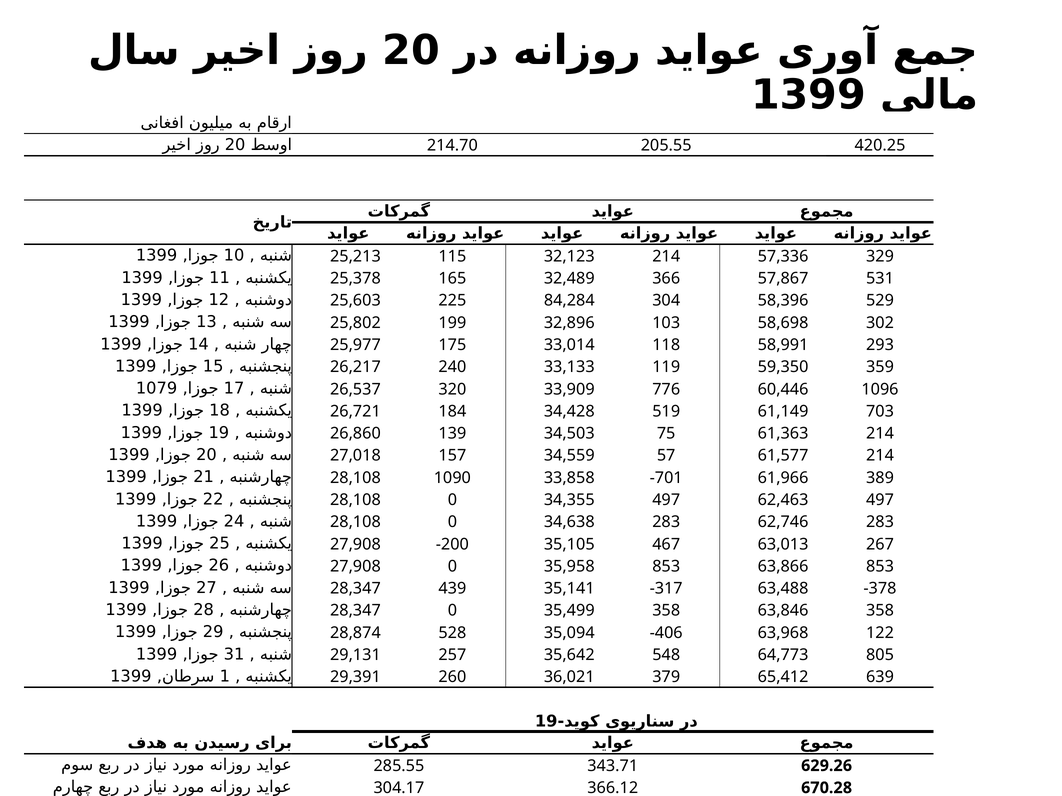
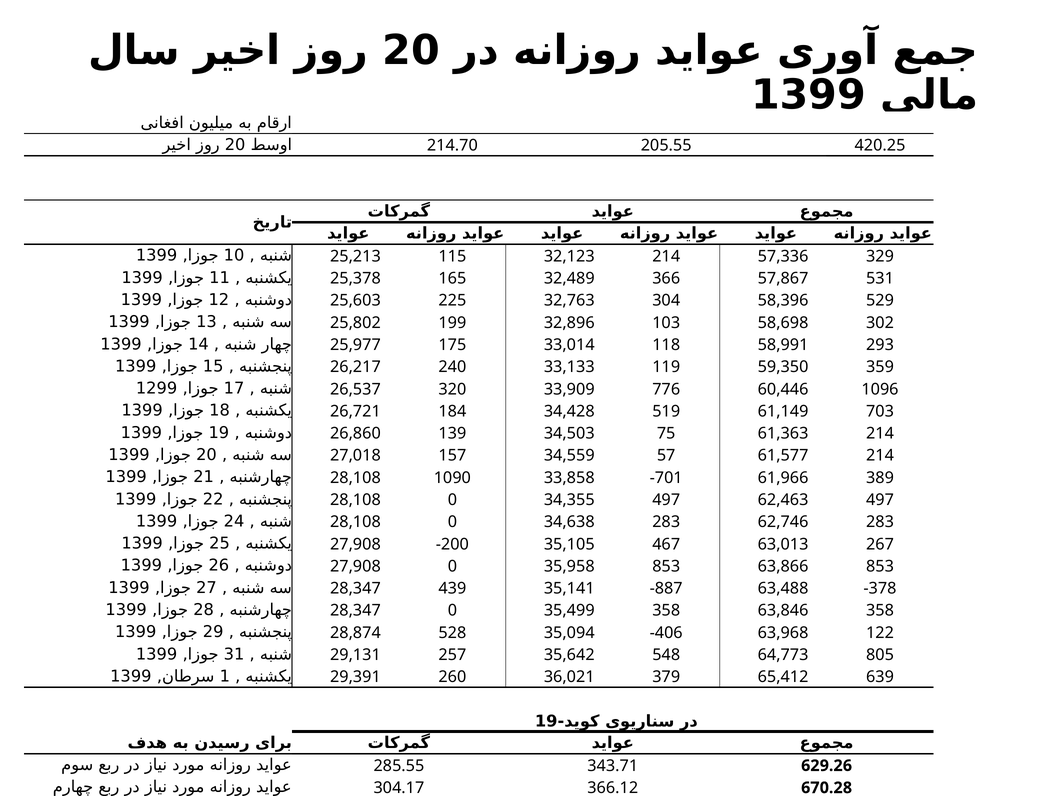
84,284: 84,284 -> 32,763 (569, 301)
1079: 1079 -> 1299 (157, 389)
-317: -317 -> -887 (666, 589)
